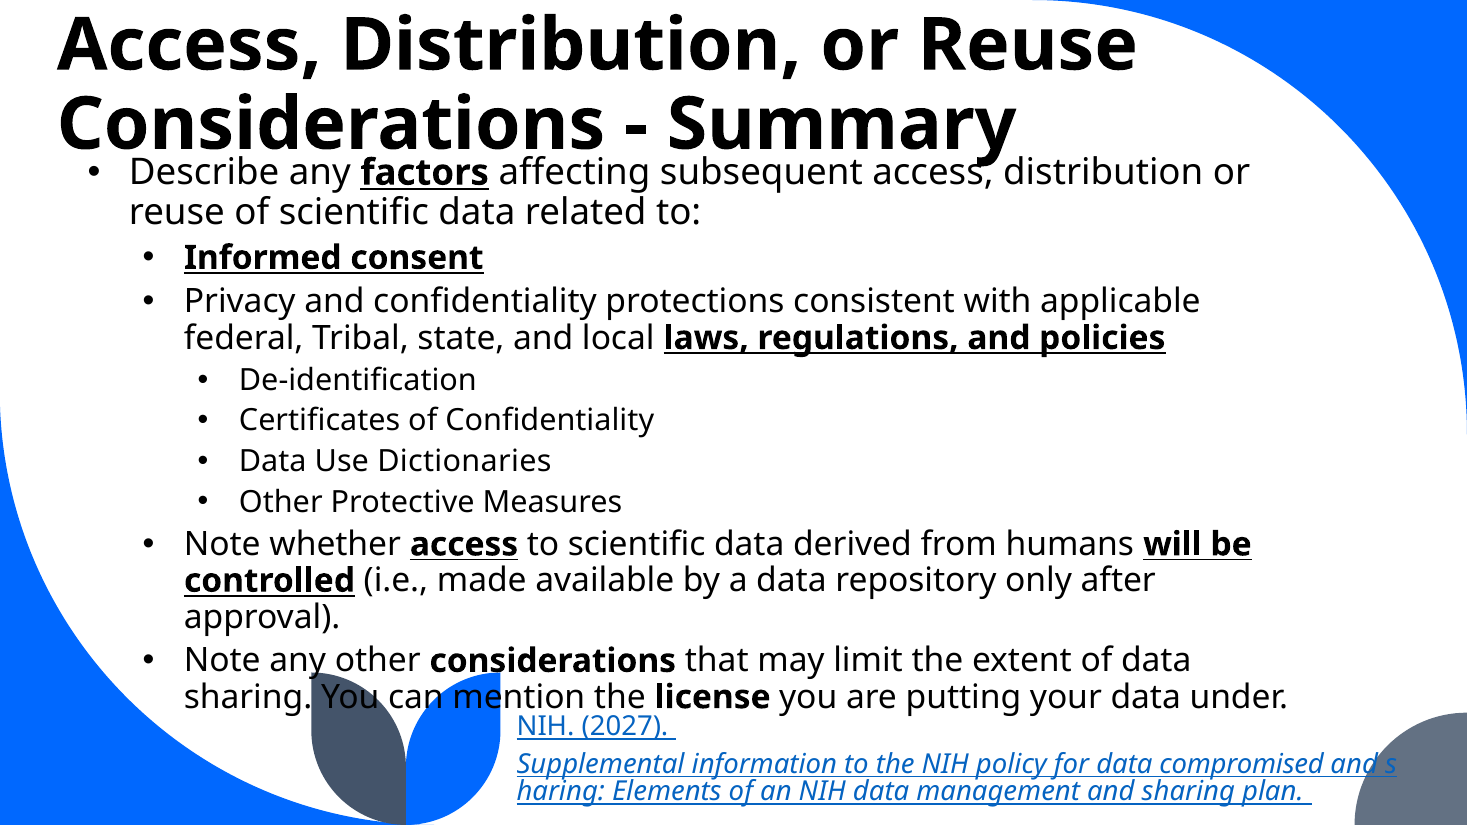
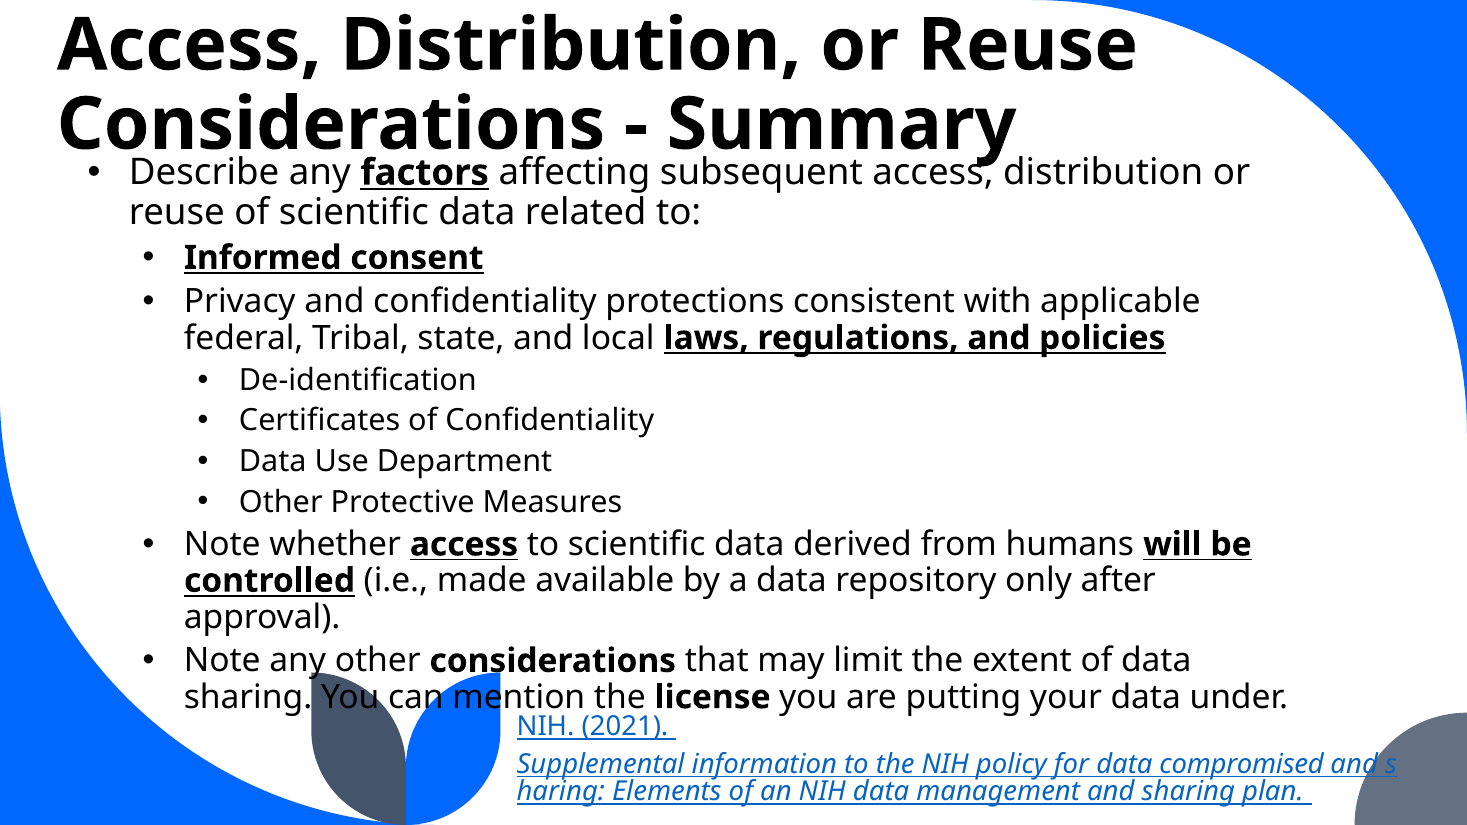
Dictionaries: Dictionaries -> Department (465, 462)
2027: 2027 -> 2021 (625, 727)
